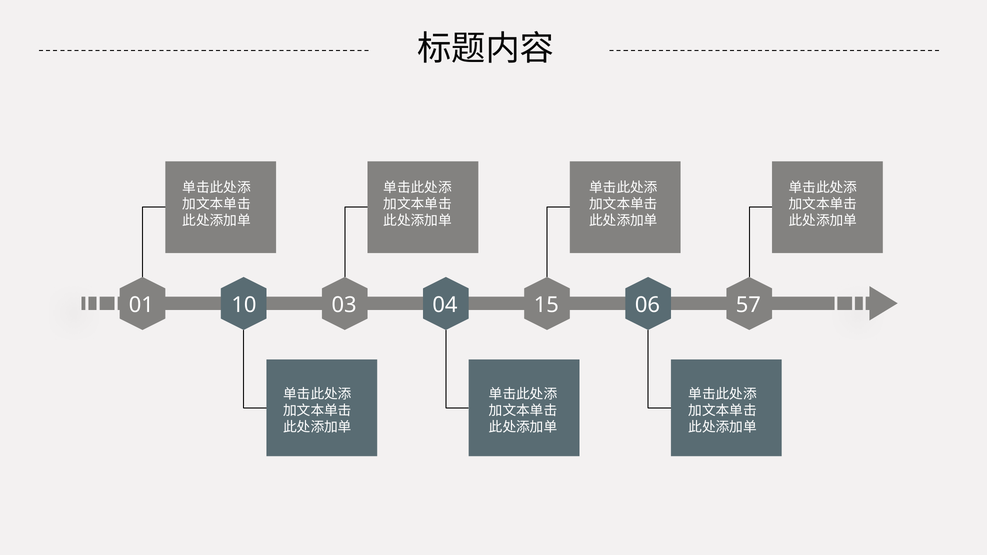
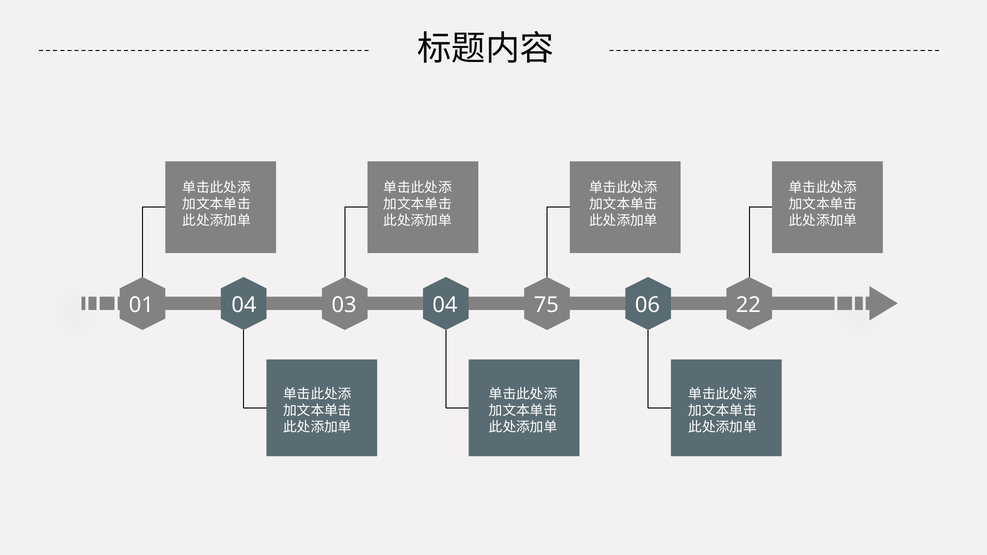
01 10: 10 -> 04 (244, 305)
15: 15 -> 75 (546, 305)
57: 57 -> 22 (748, 305)
